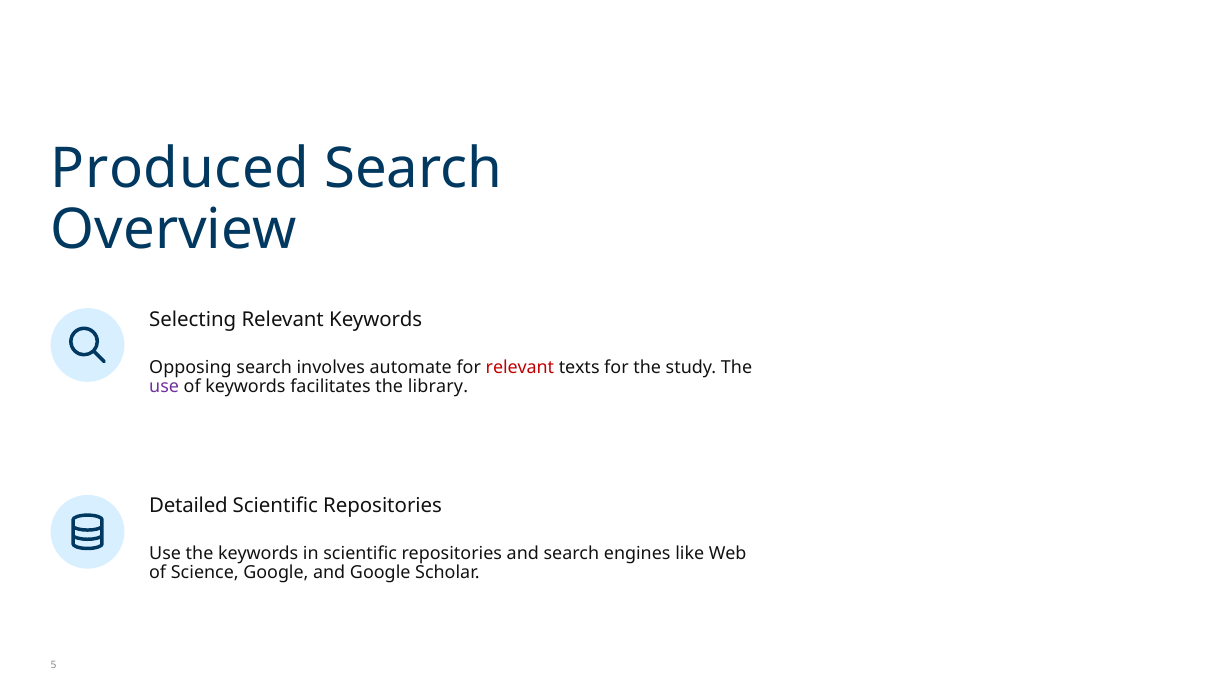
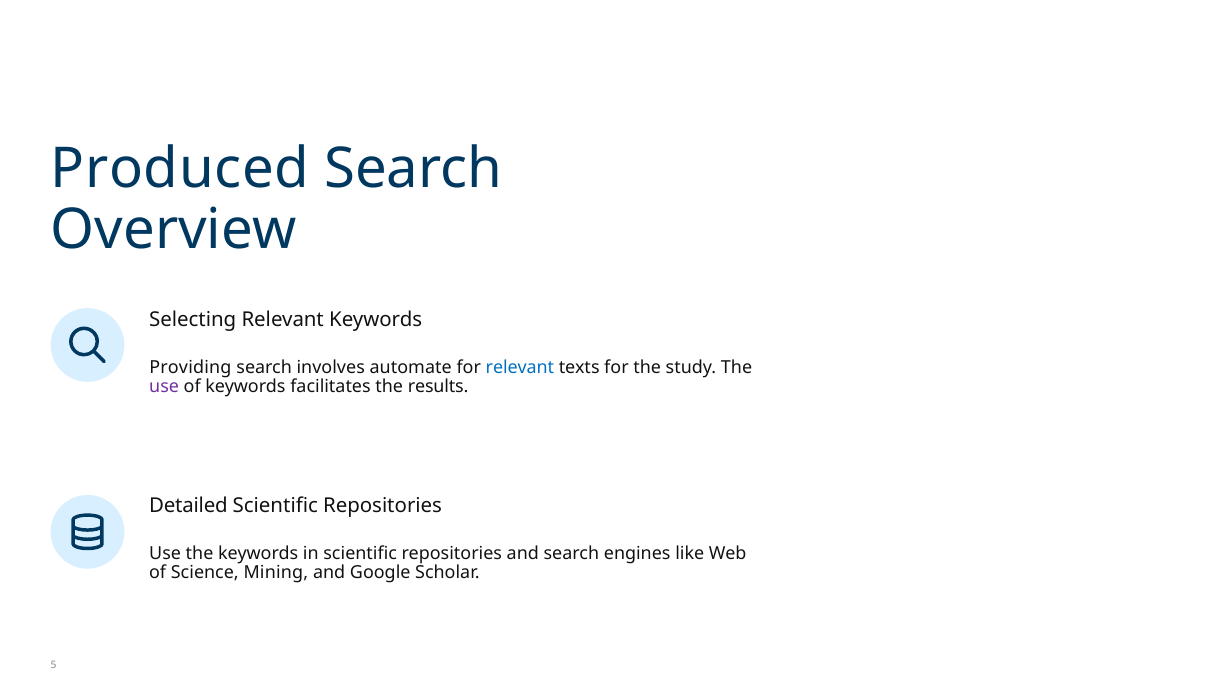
Opposing: Opposing -> Providing (190, 367)
relevant colour: red -> blue (520, 367)
library: library -> results (438, 387)
Science Google: Google -> Mining (276, 573)
